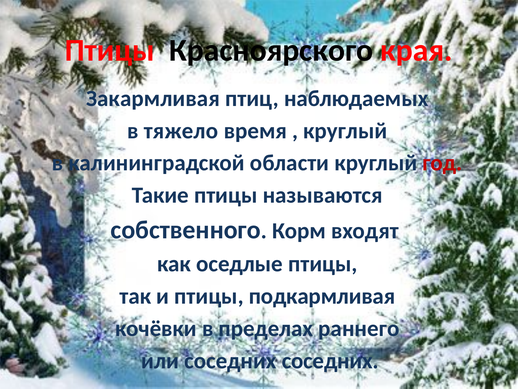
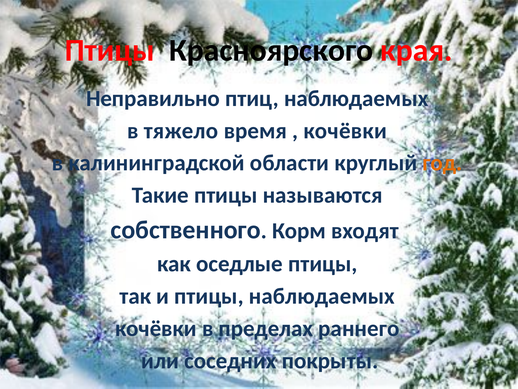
Закармливая: Закармливая -> Неправильно (153, 98)
круглый: круглый -> кочёвки (345, 131)
год colour: red -> orange (442, 163)
птицы подкармливая: подкармливая -> наблюдаемых (322, 296)
соседних соседних: соседних -> покрыты (330, 360)
